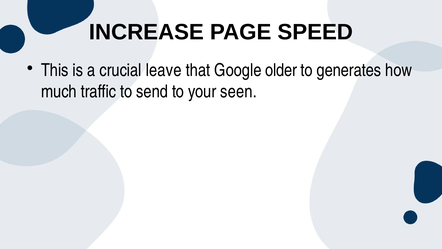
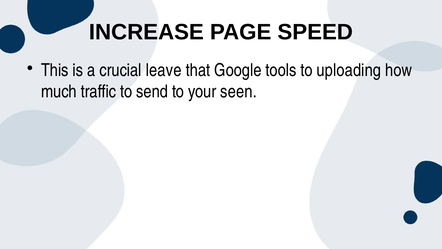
older: older -> tools (281, 70)
generates: generates -> uploading (349, 70)
